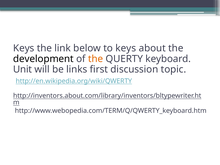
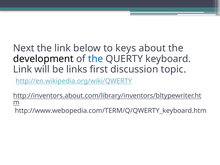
Keys: Keys -> Next (24, 48)
the colour: orange -> blue (96, 59)
Unit: Unit -> Link (23, 69)
